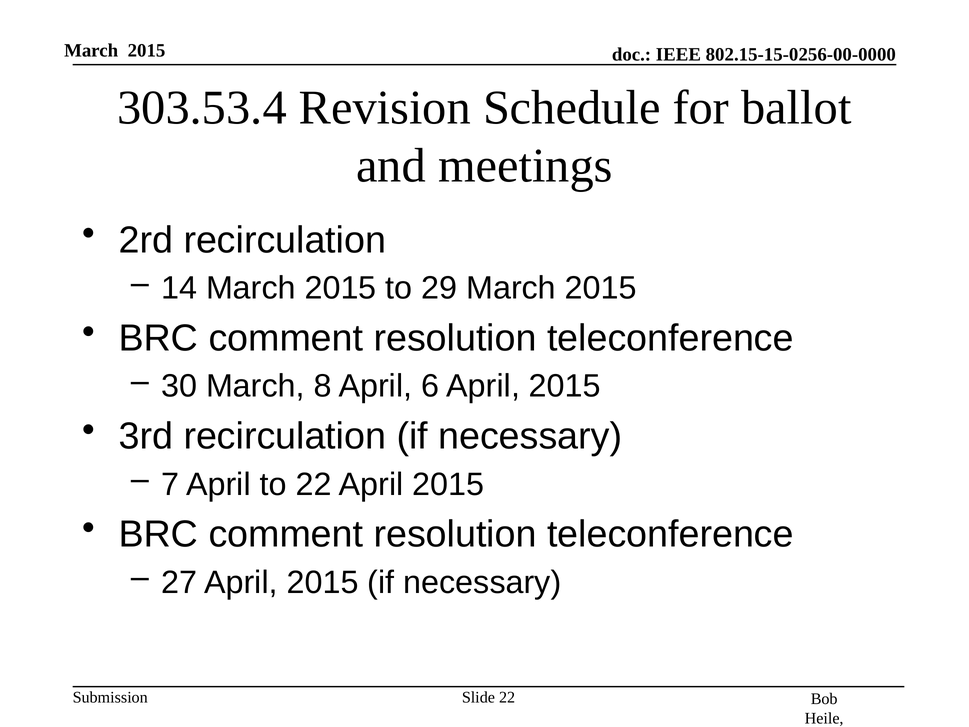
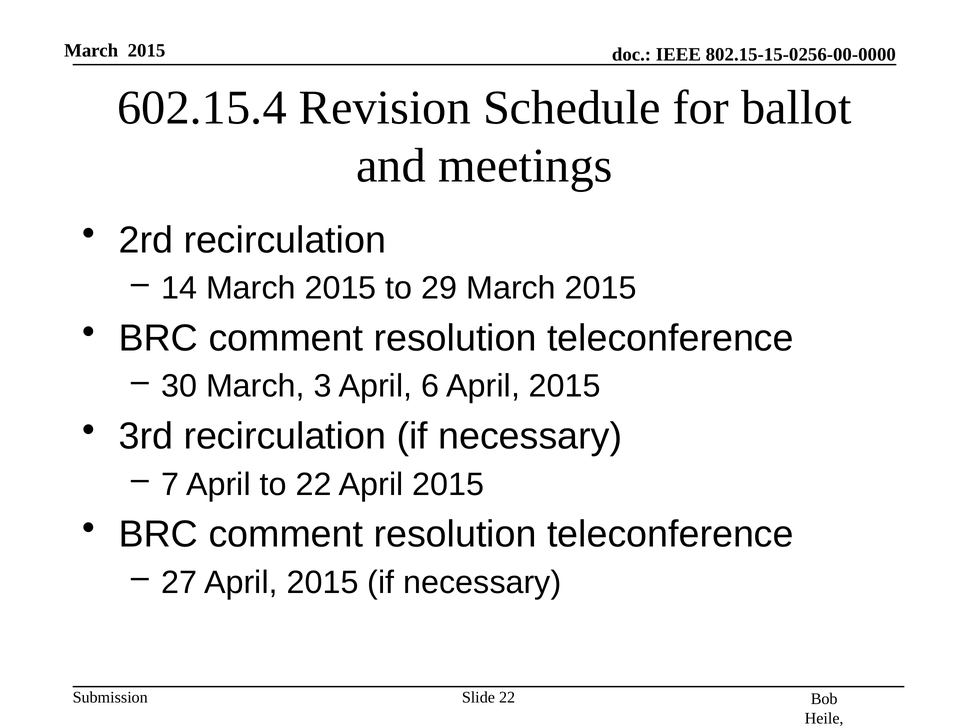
303.53.4: 303.53.4 -> 602.15.4 (202, 108)
8: 8 -> 3 (323, 386)
